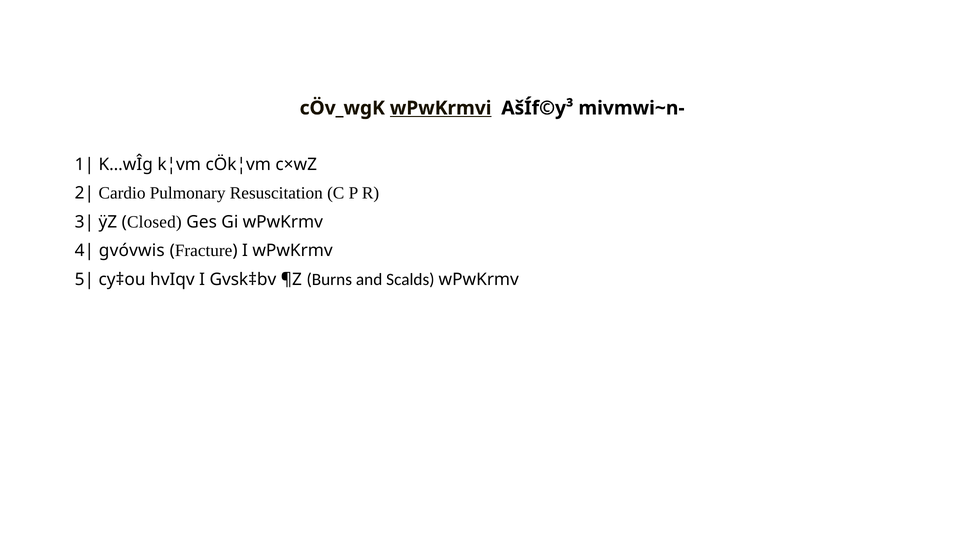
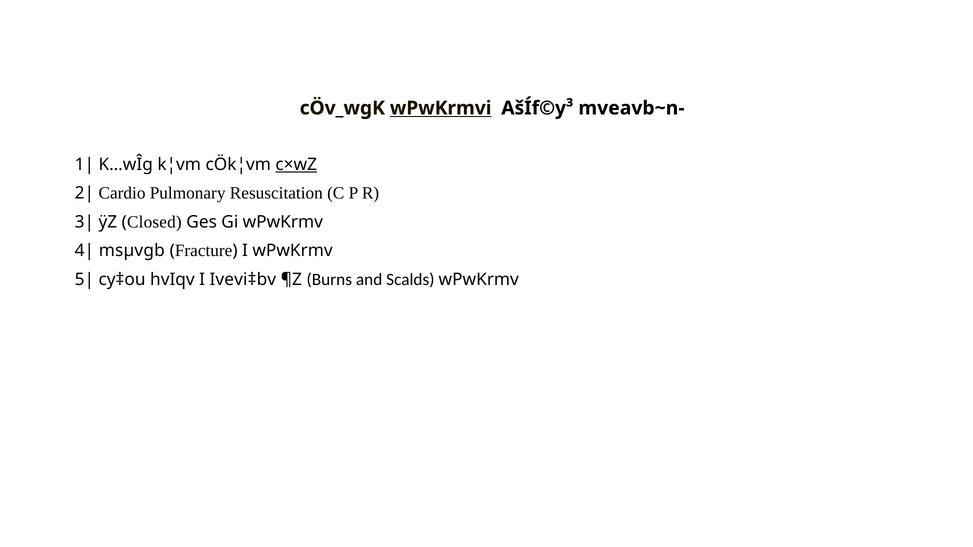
mivmwi~n-: mivmwi~n- -> mveavb~n- (631, 108)
c×wZ underline: none -> present (296, 165)
gvóvwis: gvóvwis -> msµvgb (132, 251)
Gvsk‡bv: Gvsk‡bv -> Ivevi‡bv (243, 280)
